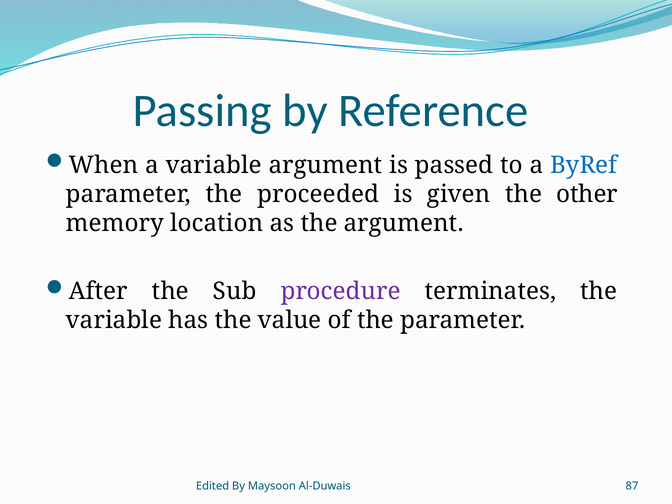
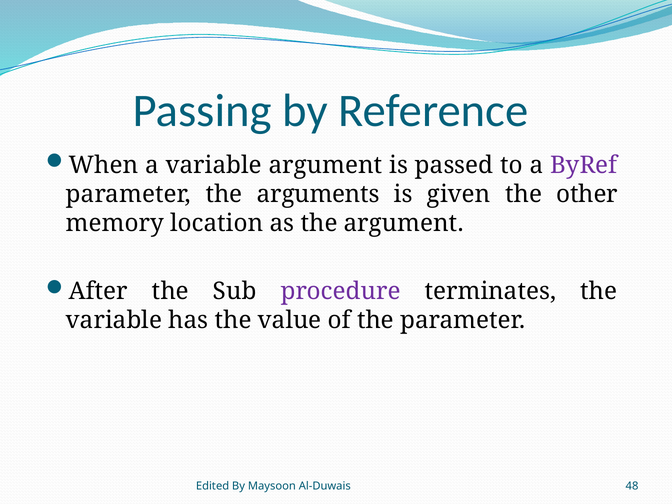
ByRef colour: blue -> purple (584, 165)
proceeded: proceeded -> arguments (318, 194)
87: 87 -> 48 (632, 486)
